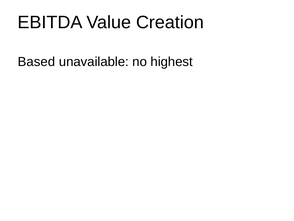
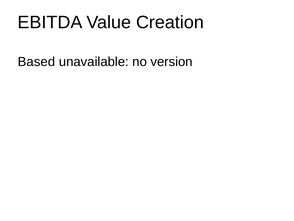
highest: highest -> version (172, 62)
